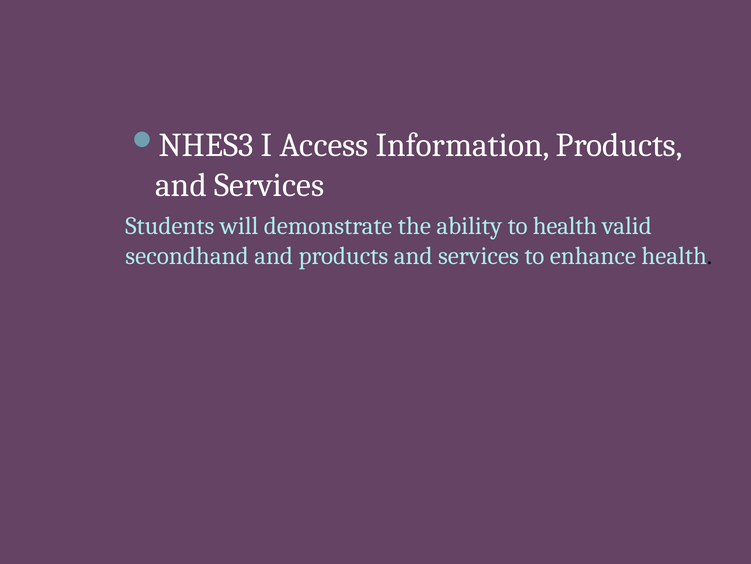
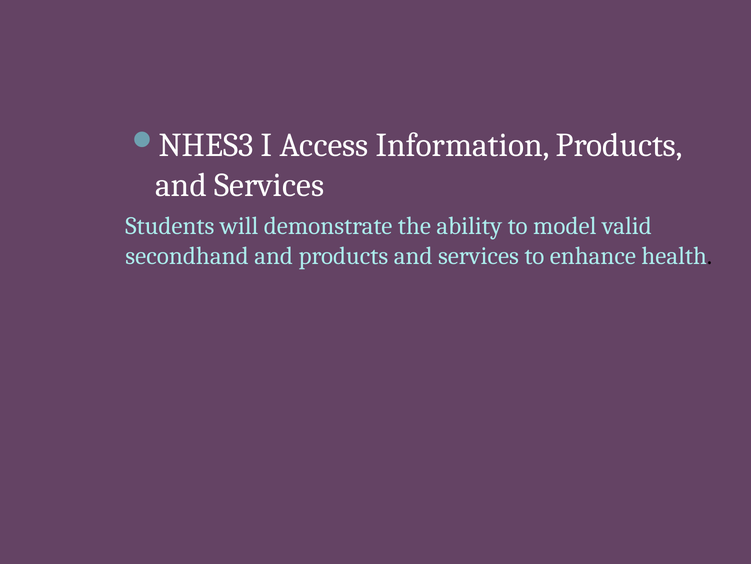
to health: health -> model (565, 226)
